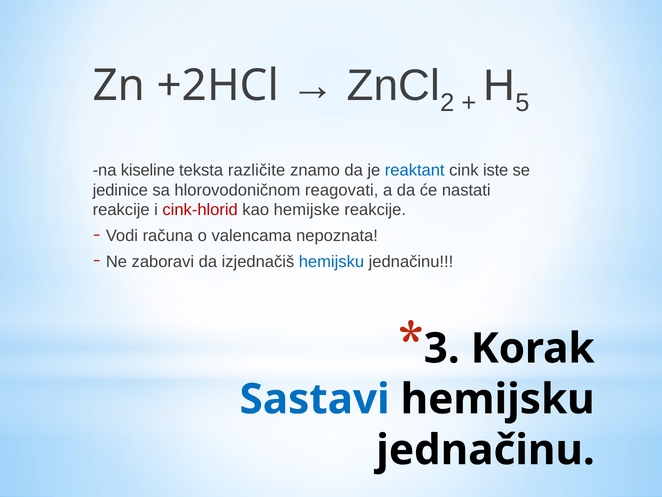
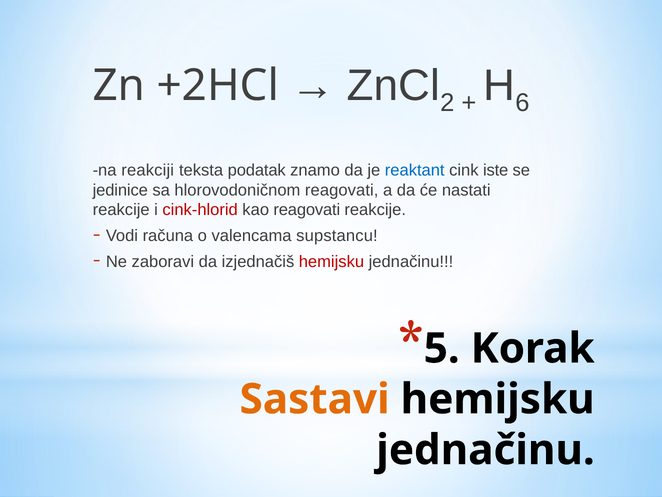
5: 5 -> 6 (522, 103)
kiseline: kiseline -> reakciji (148, 170)
različite: različite -> podatak (257, 170)
kao hemijske: hemijske -> reagovati (307, 210)
nepoznata: nepoznata -> supstancu (337, 236)
hemijsku colour: blue -> red (331, 262)
3: 3 -> 5 (442, 348)
Sastavi colour: blue -> orange (315, 399)
